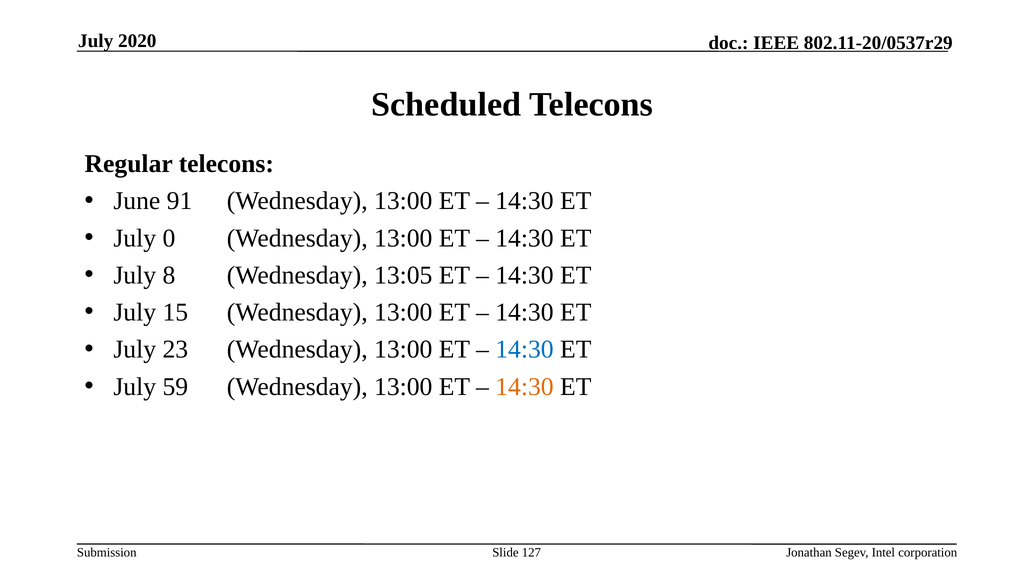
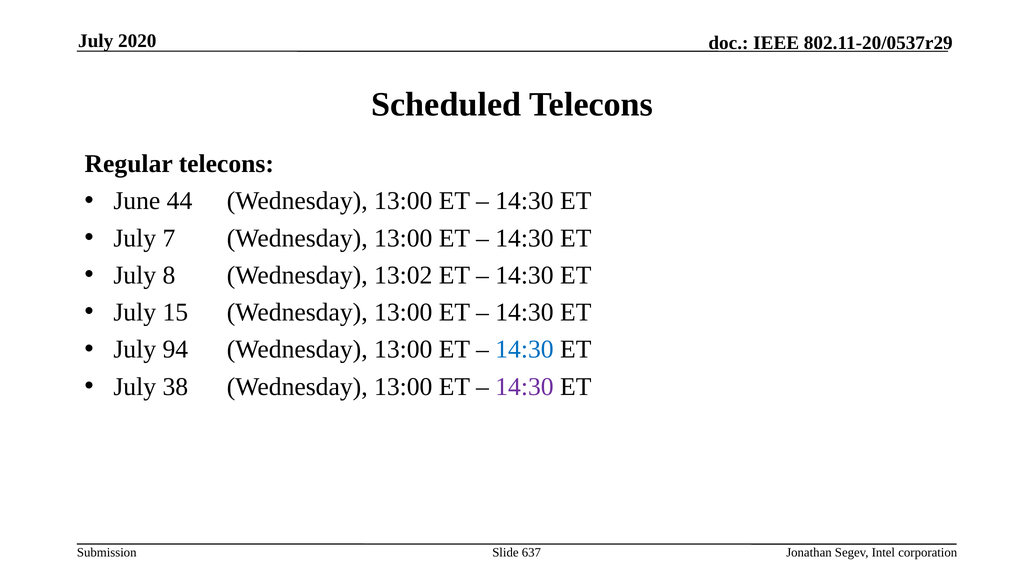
91: 91 -> 44 (180, 201)
0: 0 -> 7 (169, 238)
13:05: 13:05 -> 13:02 (403, 276)
23: 23 -> 94 (175, 350)
59: 59 -> 38 (175, 387)
14:30 colour: orange -> purple (524, 387)
127: 127 -> 637 (531, 553)
